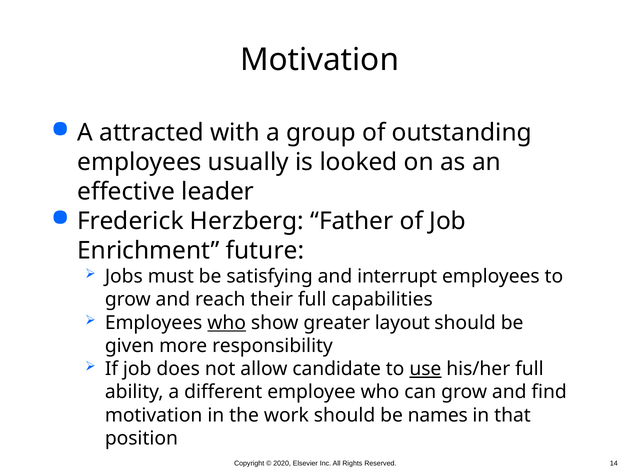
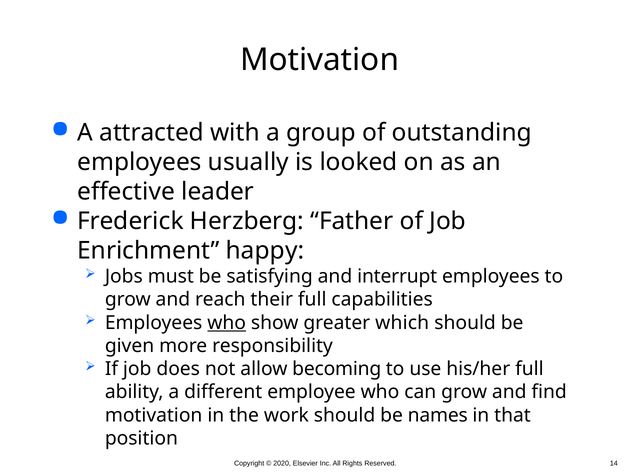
future: future -> happy (265, 251)
layout: layout -> which (402, 323)
candidate: candidate -> becoming (337, 369)
use underline: present -> none (425, 369)
